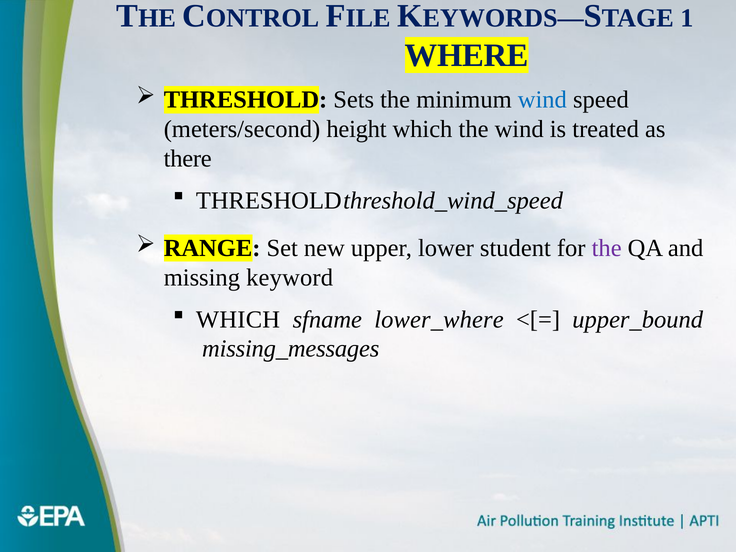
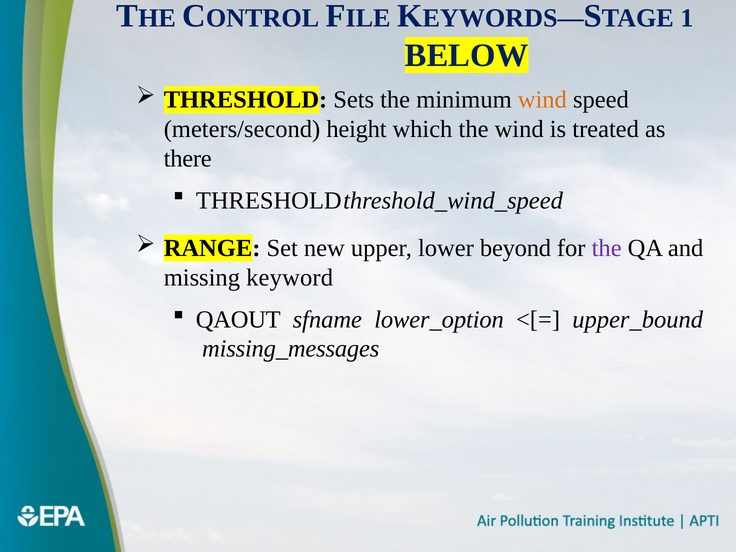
WHERE: WHERE -> BELOW (467, 55)
wind colour: blue -> orange (542, 100)
student: student -> beyond (516, 248)
WHICH: WHICH -> QAOUT (238, 319)
lower_where: lower_where -> lower_option (439, 319)
